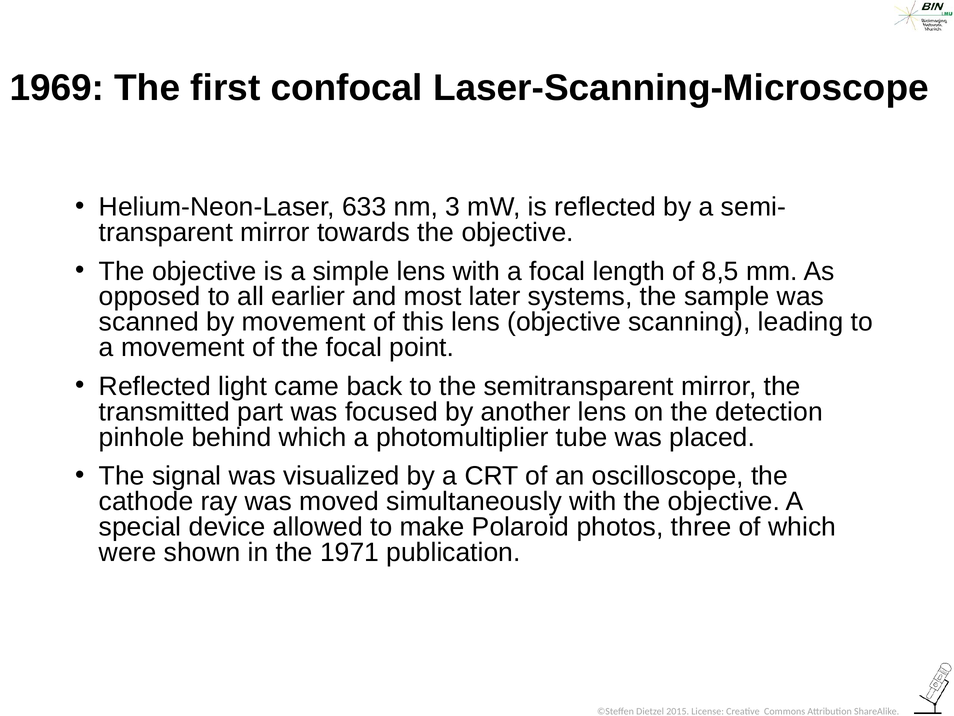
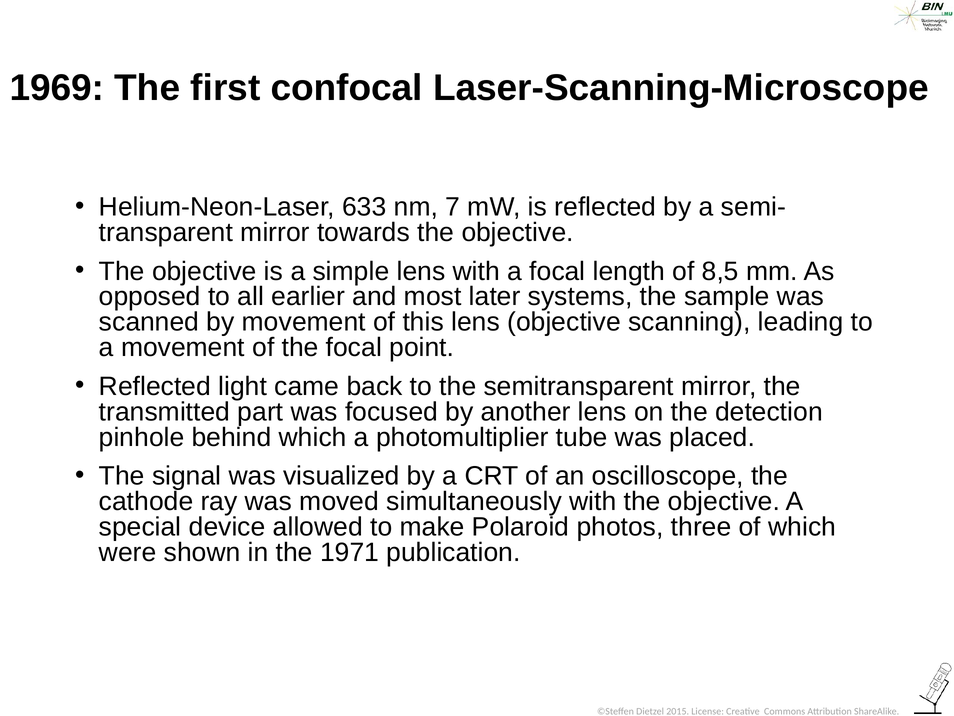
3: 3 -> 7 (453, 207)
